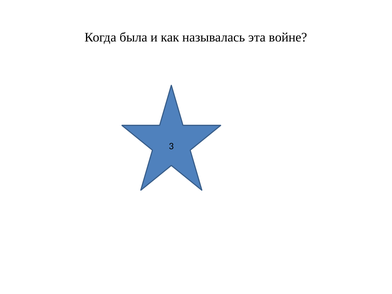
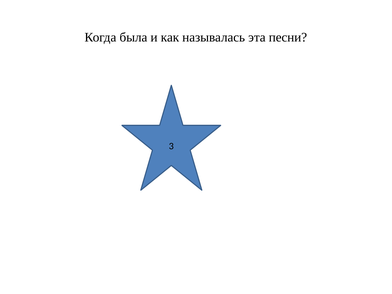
войне: войне -> песни (288, 37)
